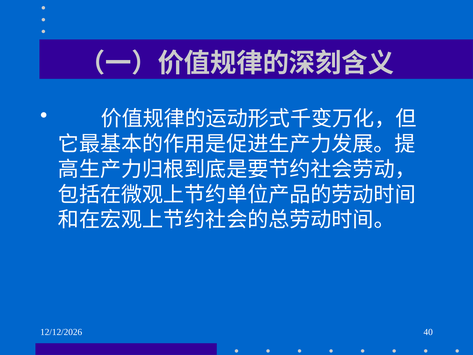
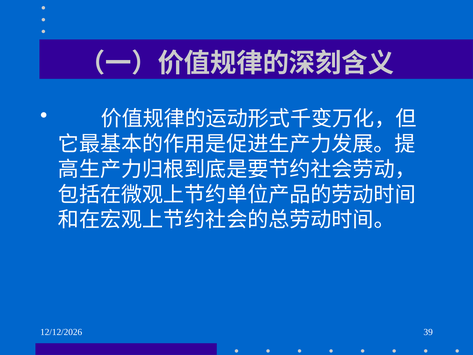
40: 40 -> 39 (428, 332)
